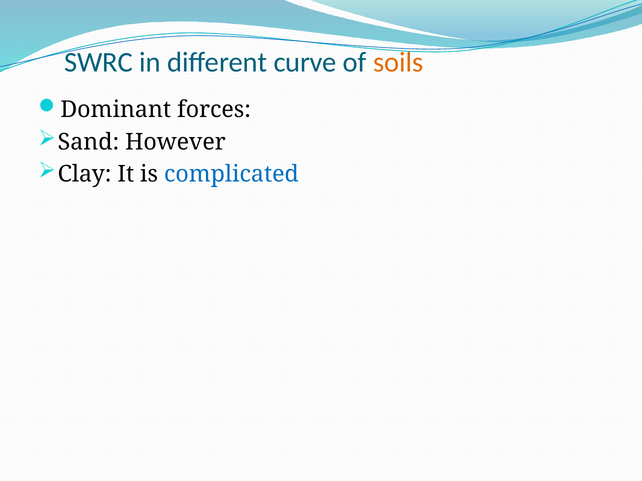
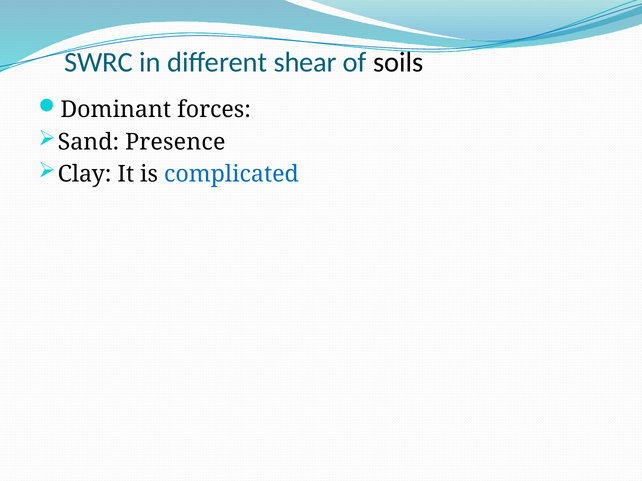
curve: curve -> shear (305, 62)
soils colour: orange -> black (398, 62)
However: However -> Presence (175, 142)
